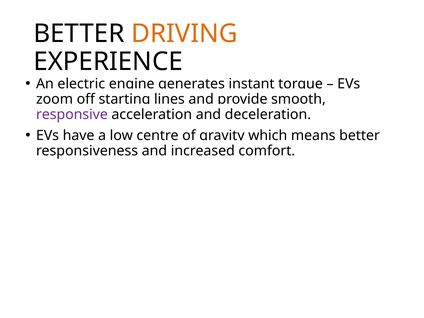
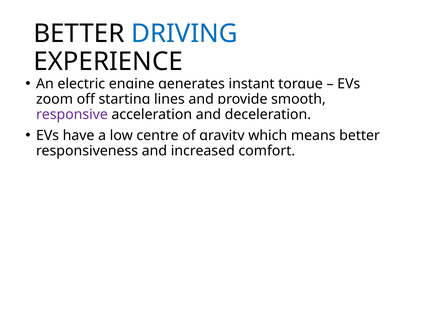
DRIVING colour: orange -> blue (185, 34)
